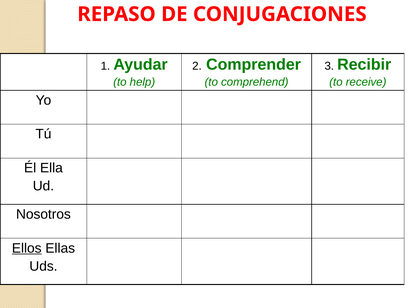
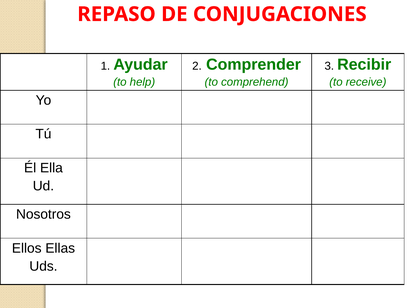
Ellos underline: present -> none (27, 248)
